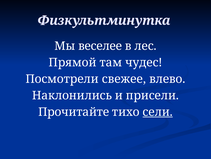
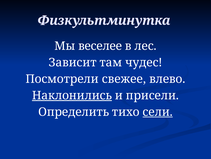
Прямой: Прямой -> Зависит (73, 62)
Наклонились underline: none -> present (72, 95)
Прочитайте: Прочитайте -> Определить (74, 111)
